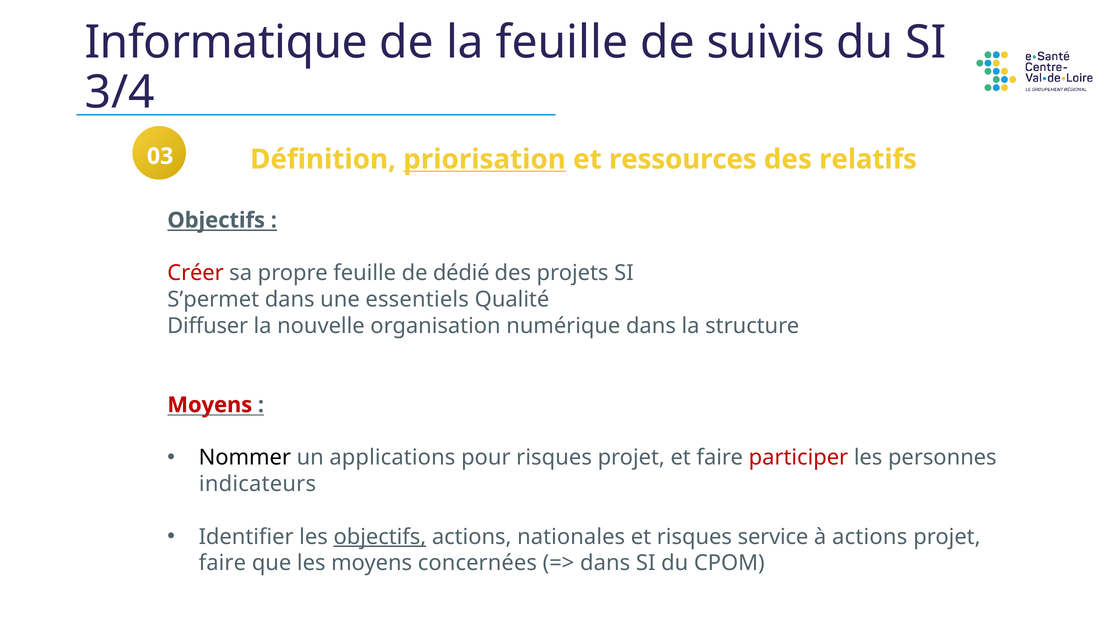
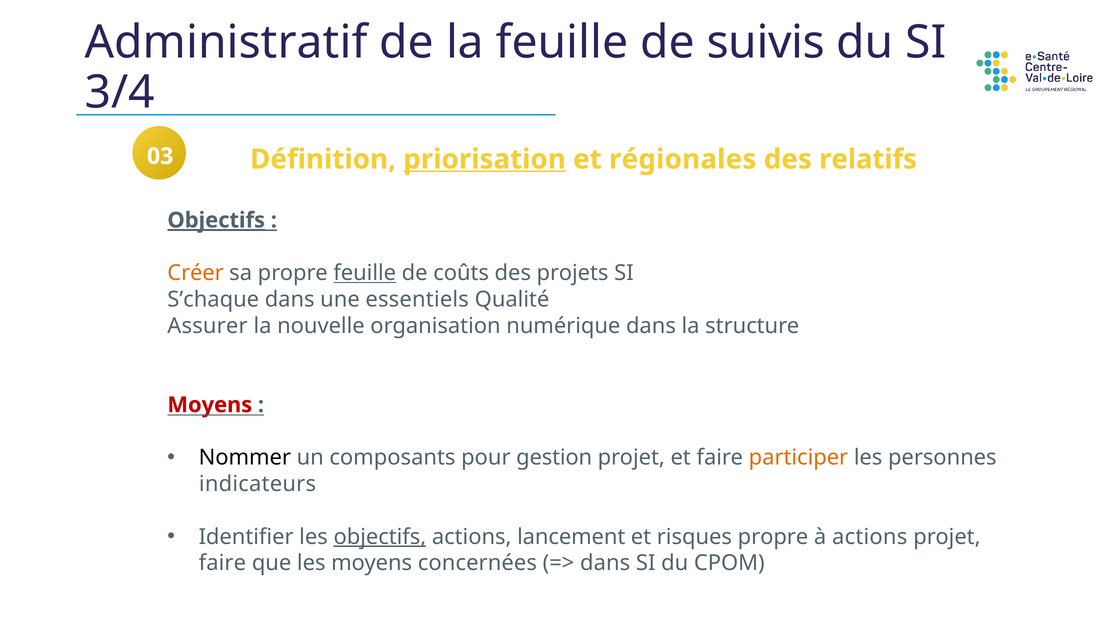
Informatique: Informatique -> Administratif (226, 42)
ressources: ressources -> régionales (683, 159)
Objectifs underline: none -> present (216, 220)
Créer colour: red -> orange (196, 273)
feuille underline: none -> present (365, 273)
dédié: dédié -> coûts (461, 273)
S’permet: S’permet -> S’chaque (213, 299)
Diffuser: Diffuser -> Assurer (207, 326)
applications: applications -> composants (392, 458)
pour risques: risques -> gestion (554, 458)
participer colour: red -> orange (798, 458)
nationales: nationales -> lancement (571, 537)
risques service: service -> propre (773, 537)
